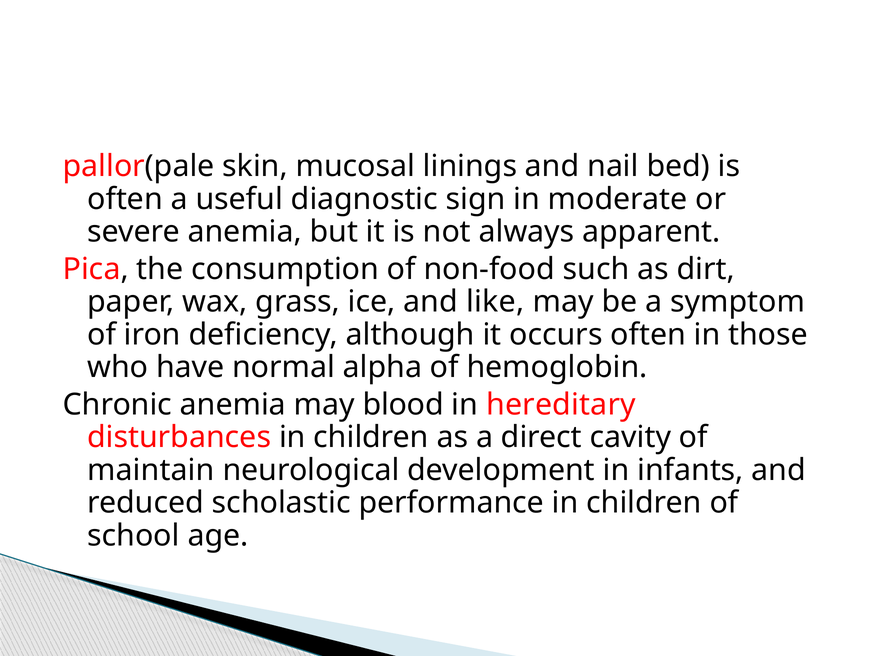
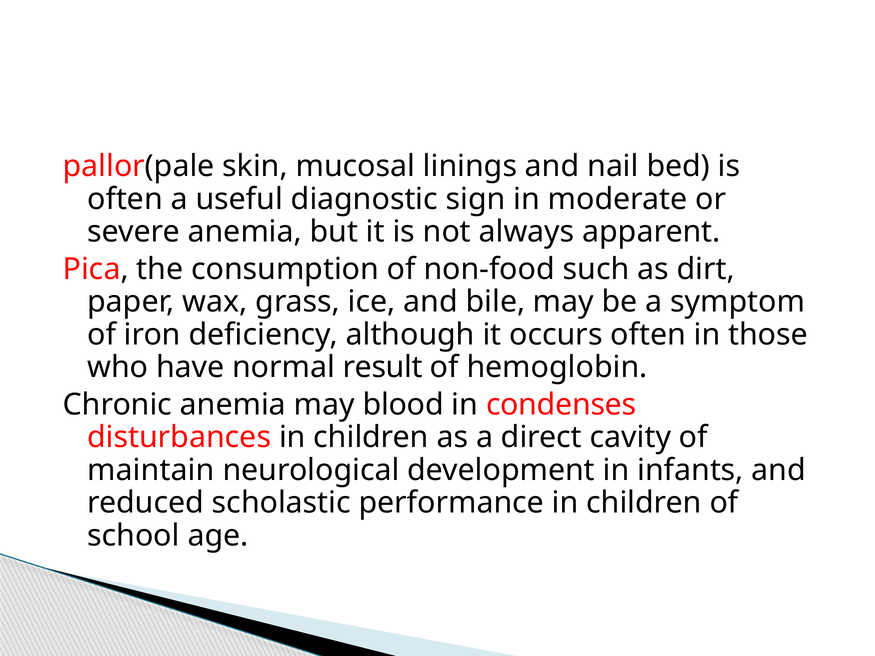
like: like -> bile (496, 302)
alpha: alpha -> result (383, 368)
hereditary: hereditary -> condenses (561, 405)
